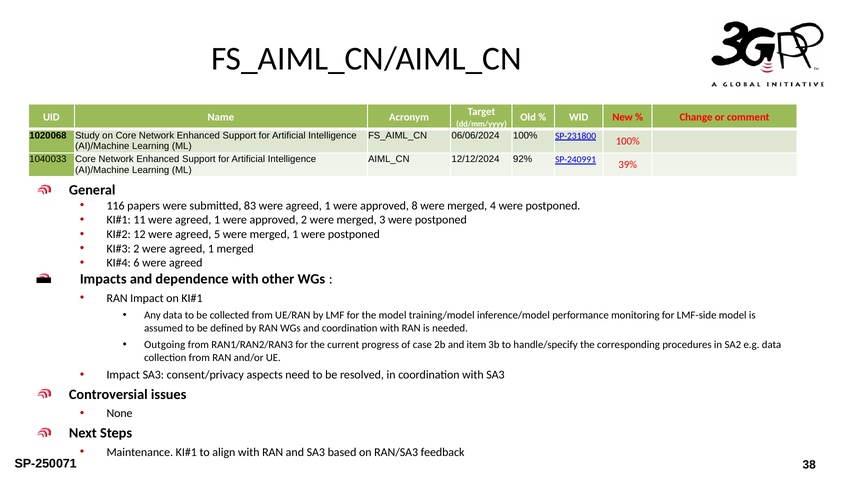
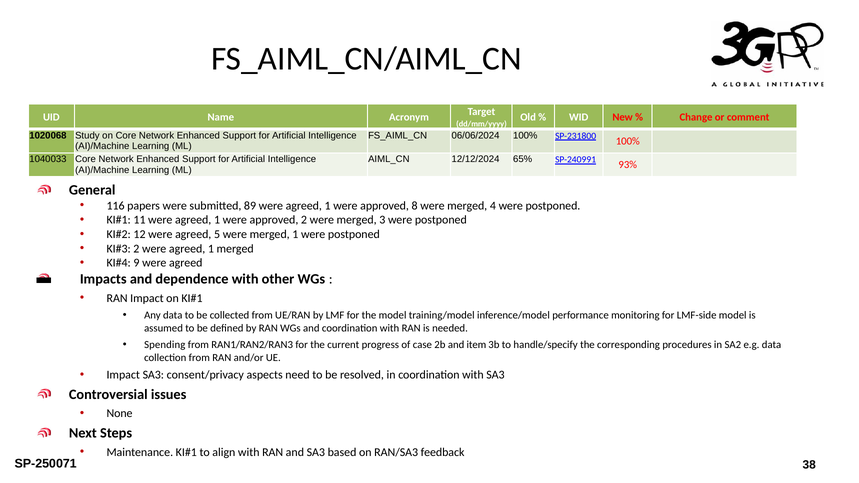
92%: 92% -> 65% (523, 159)
39%: 39% -> 93% (628, 165)
83: 83 -> 89 (250, 206)
6: 6 -> 9 (137, 263)
Outgoing: Outgoing -> Spending (165, 345)
